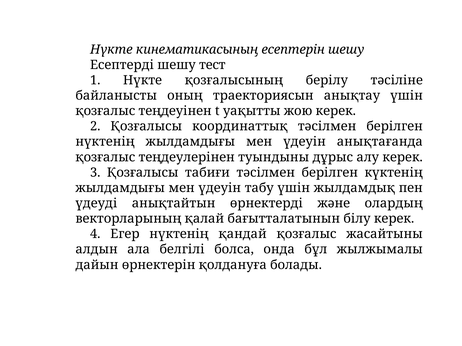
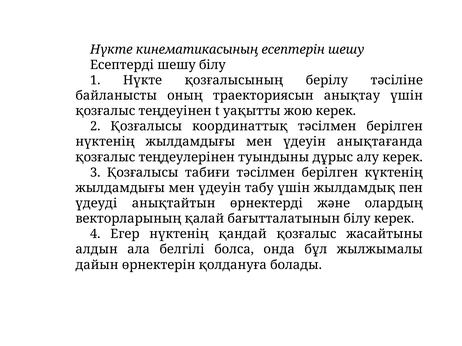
шешу тест: тест -> білу (212, 65)
